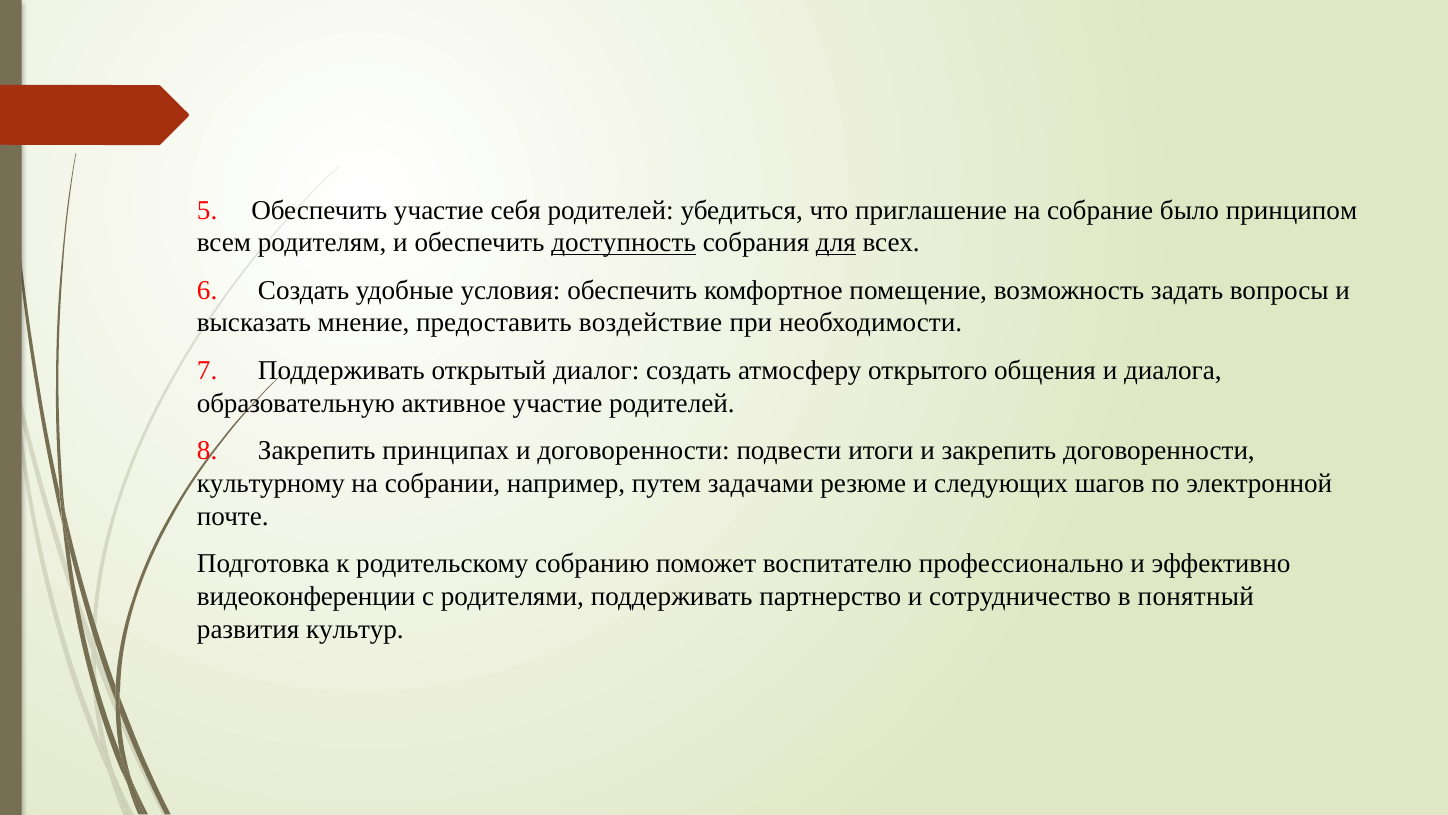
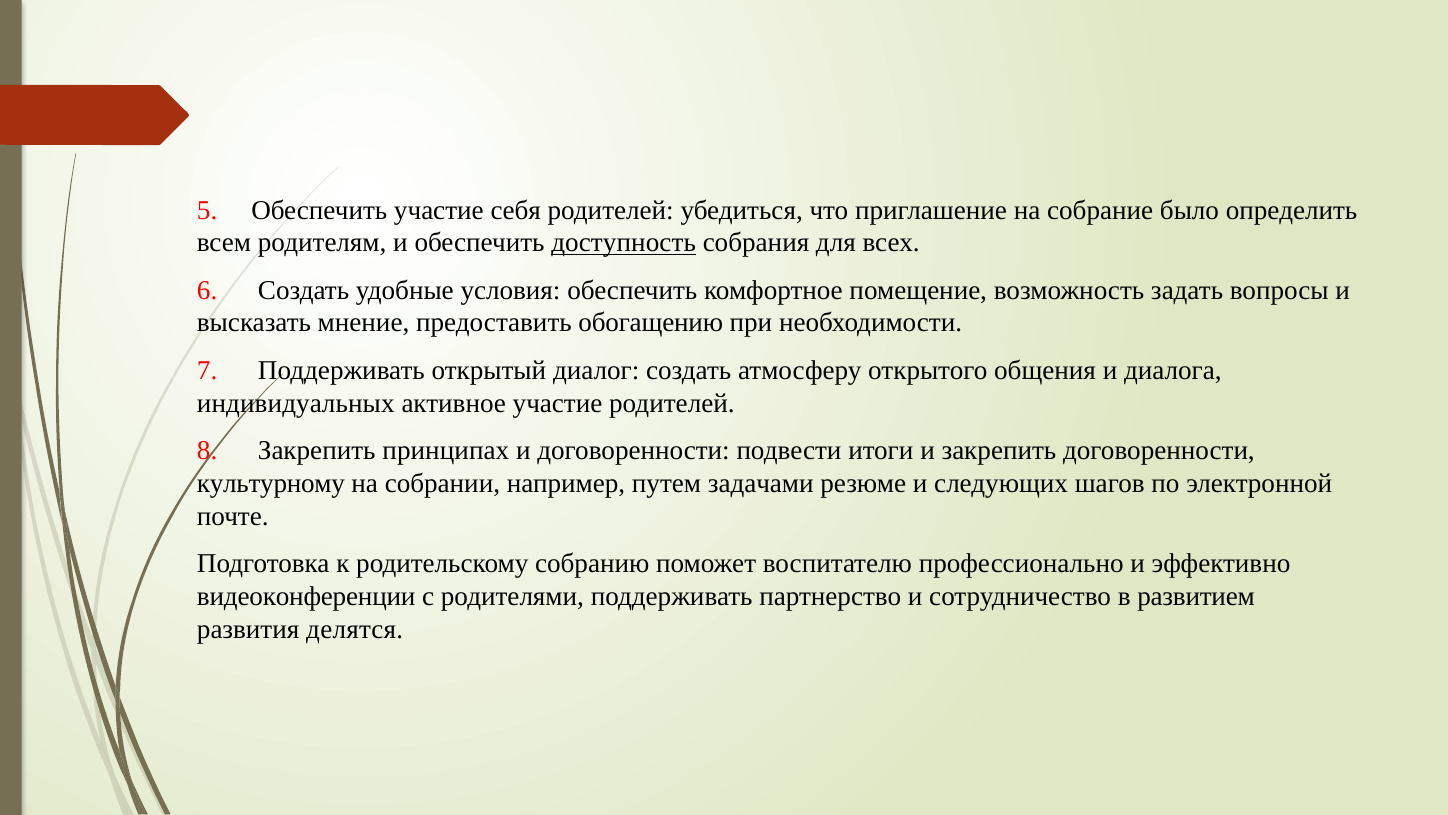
принципом: принципом -> определить (1292, 210)
для underline: present -> none (836, 243)
воздействие: воздействие -> обогащению (651, 323)
образовательную: образовательную -> индивидуальных (296, 403)
понятный: понятный -> развитием (1196, 596)
культур: культур -> делятся (355, 629)
